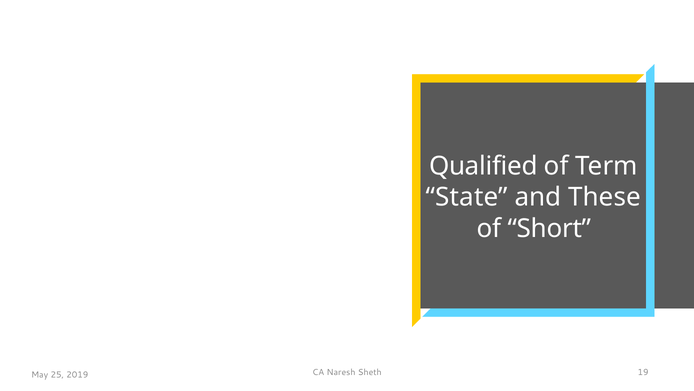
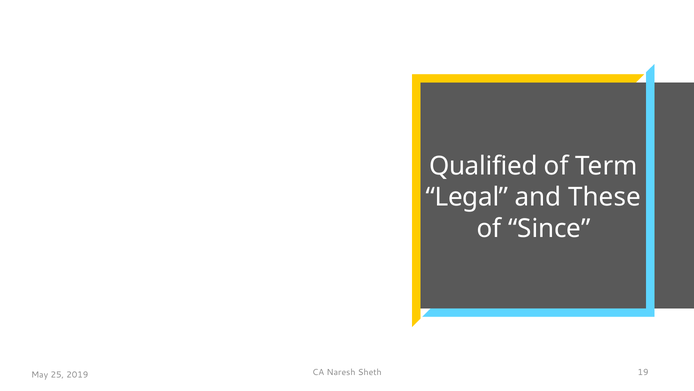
State: State -> Legal (467, 197)
Short: Short -> Since (549, 228)
